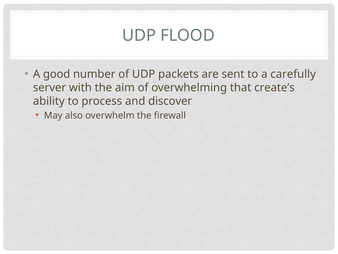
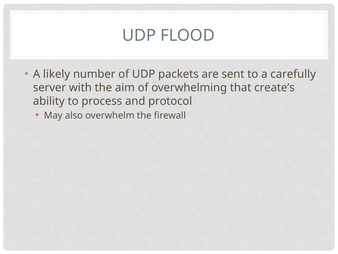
good: good -> likely (57, 74)
discover: discover -> protocol (170, 101)
